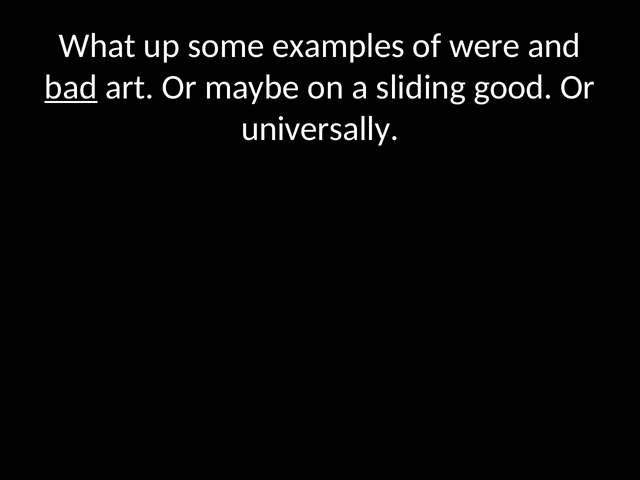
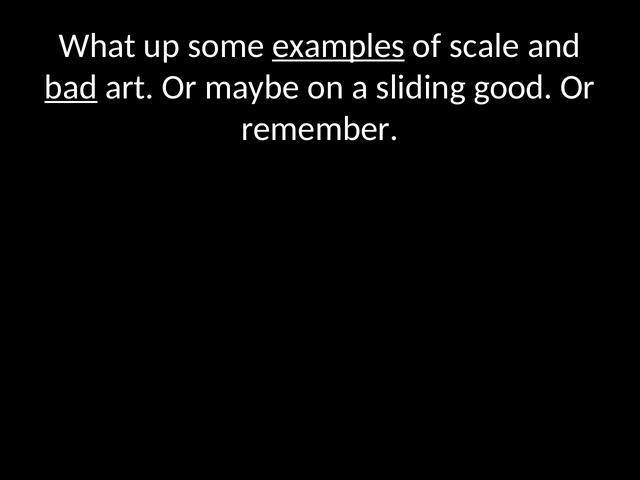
examples underline: none -> present (338, 46)
were: were -> scale (484, 46)
universally: universally -> remember (320, 129)
